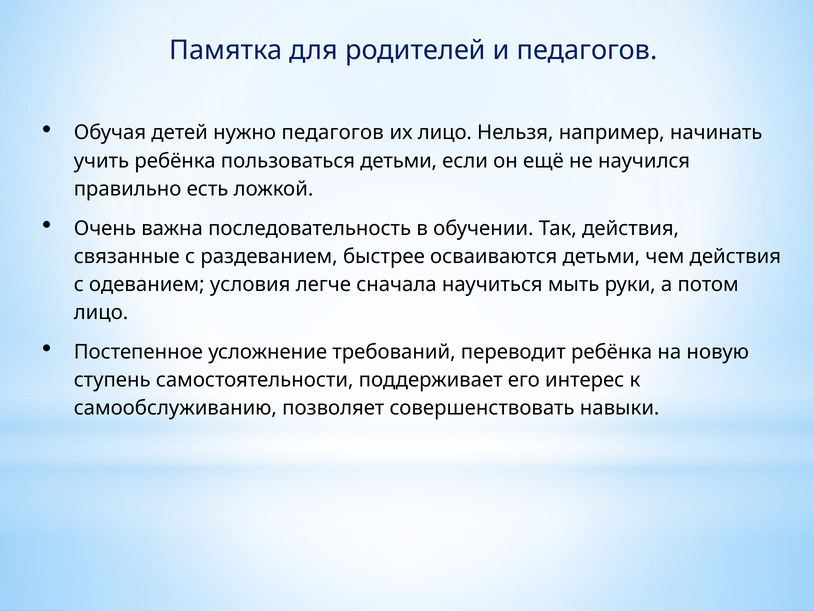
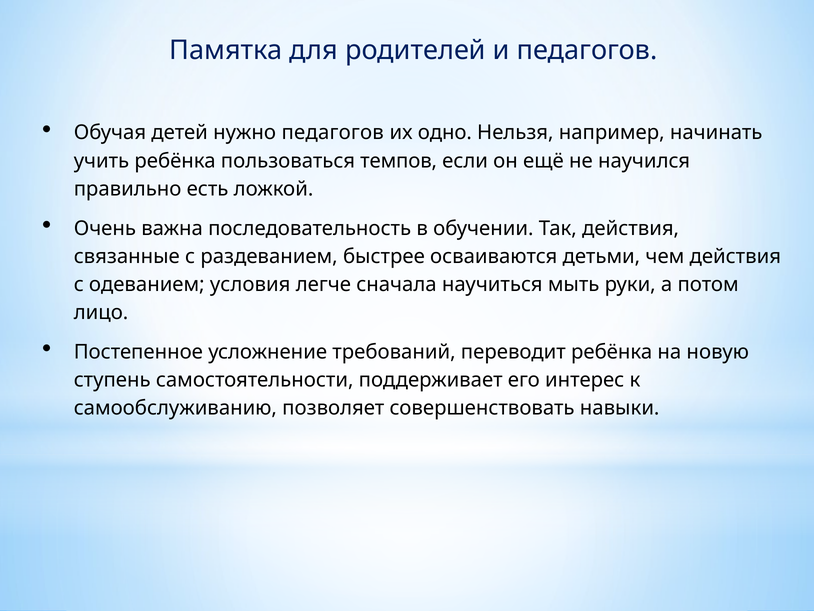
их лицо: лицо -> одно (445, 133)
пользоваться детьми: детьми -> темпов (399, 161)
